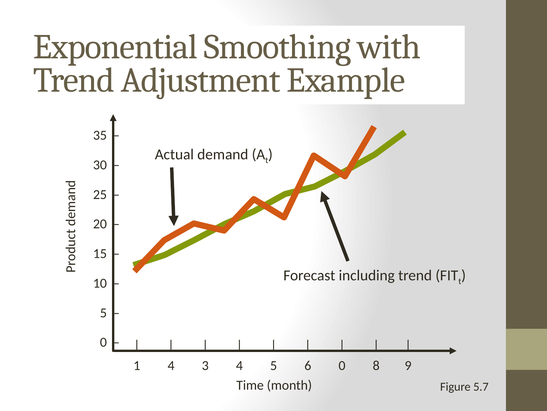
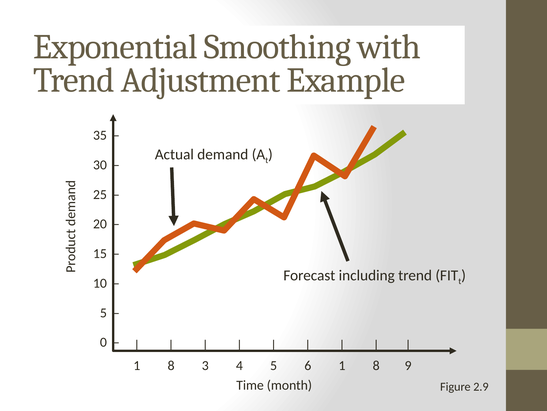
4: 4 -> 8 (171, 365)
6 0: 0 -> 1 (342, 365)
5.7: 5.7 -> 2.9 (481, 386)
